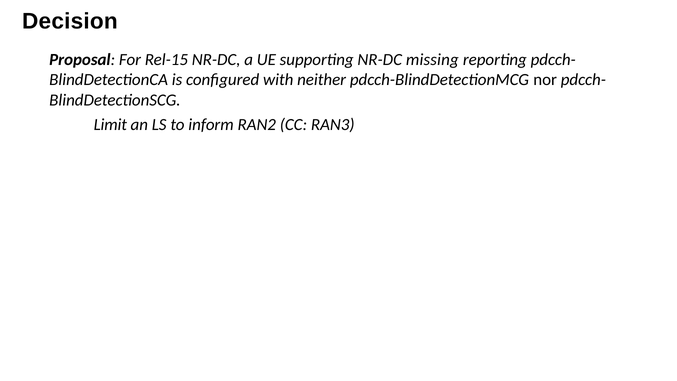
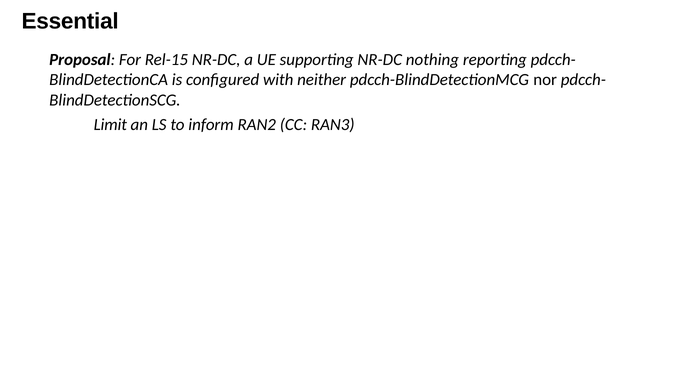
Decision: Decision -> Essential (70, 21)
missing: missing -> nothing (432, 60)
